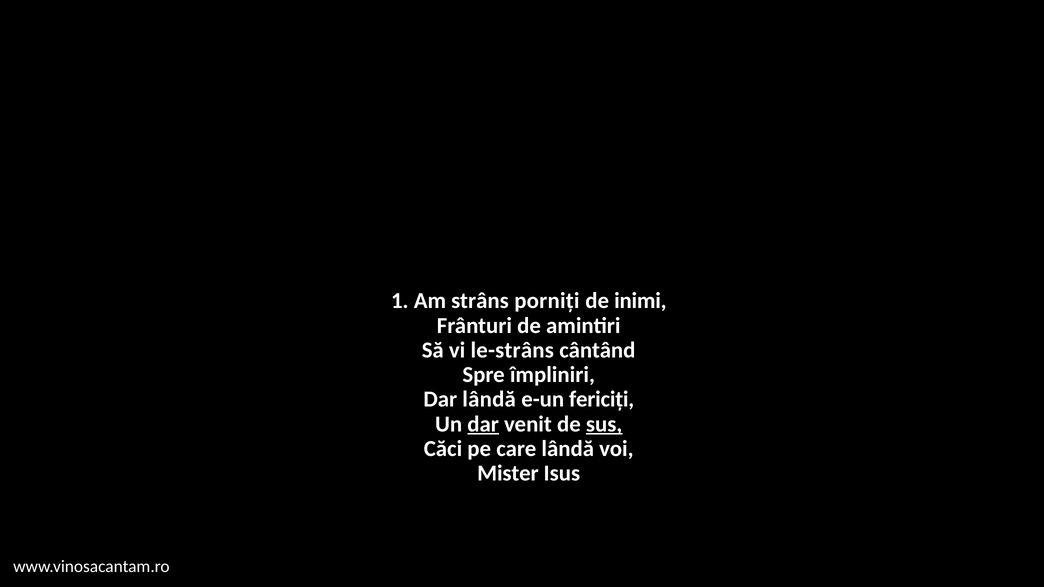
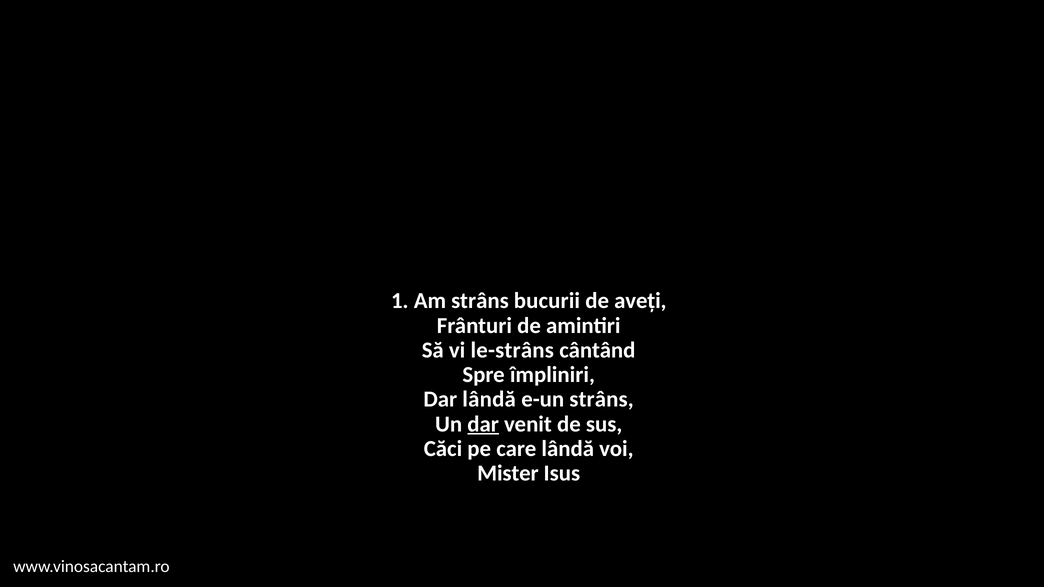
porniți: porniți -> bucurii (547, 301)
inimi: inimi -> aveți (640, 301)
e-un fericiți: fericiți -> strâns (601, 400)
sus underline: present -> none (604, 424)
